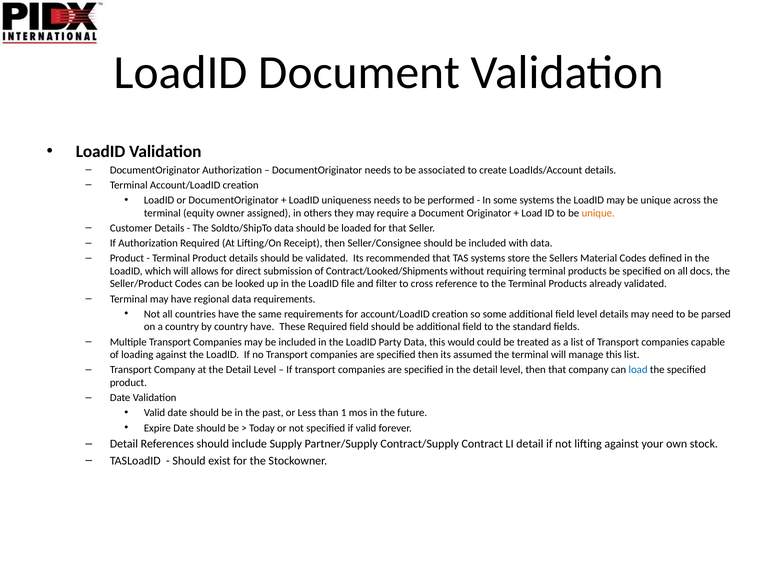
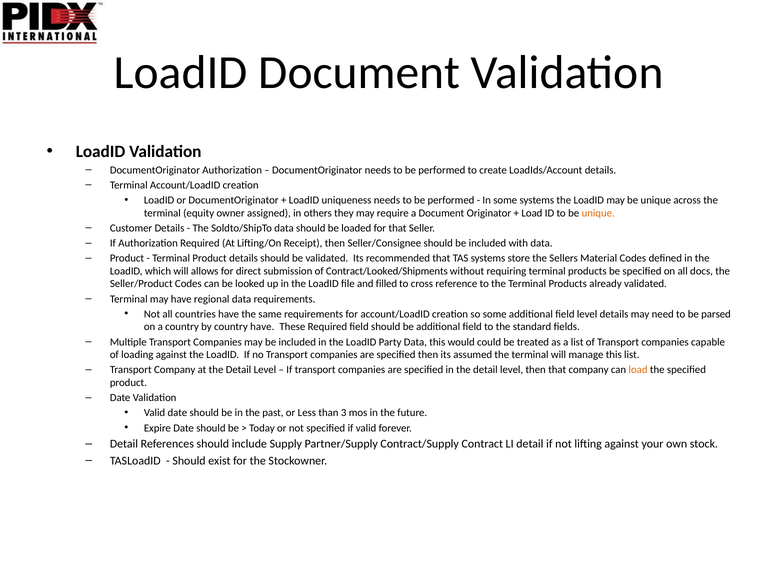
associated: associated -> performed (442, 170)
filter: filter -> filled (386, 284)
load colour: blue -> orange (638, 370)
1: 1 -> 3 (344, 413)
